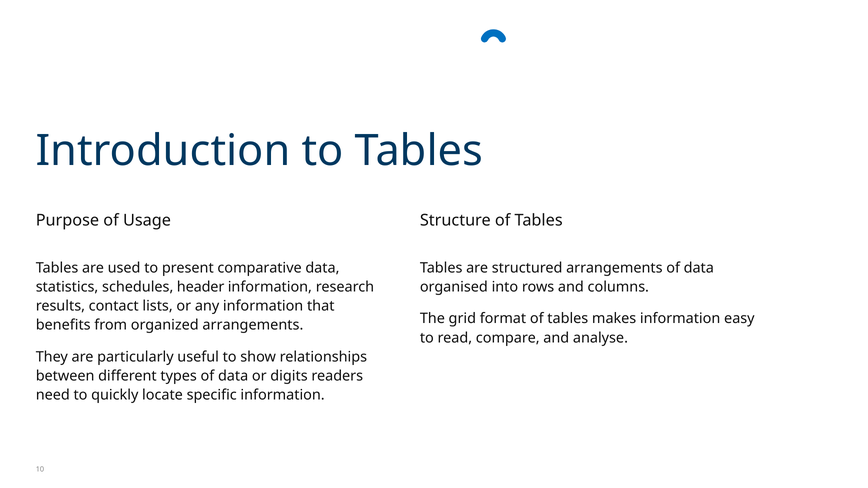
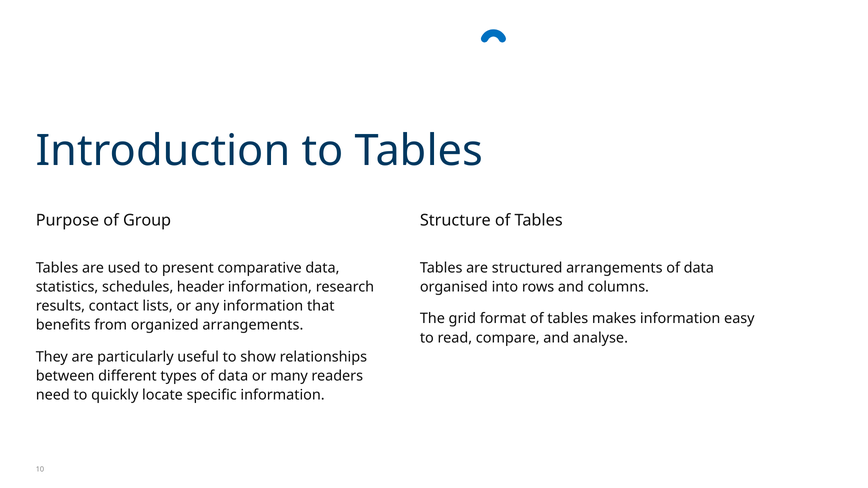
Usage: Usage -> Group (147, 220)
digits: digits -> many (289, 376)
